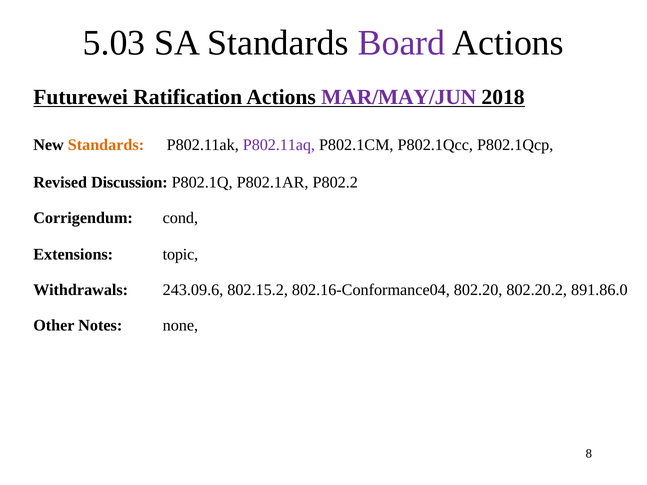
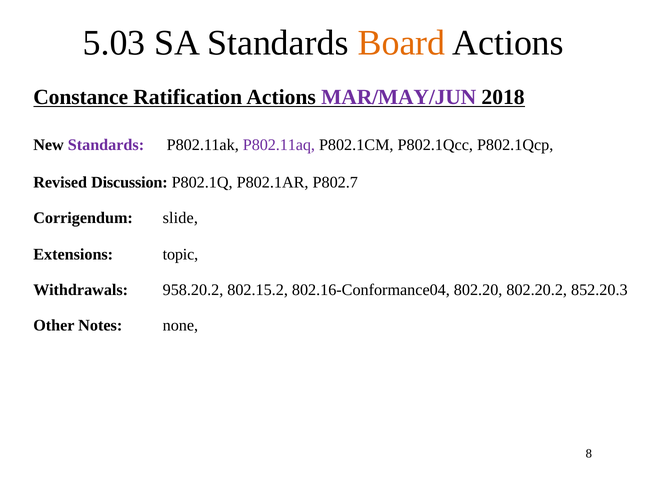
Board colour: purple -> orange (402, 43)
Futurewei: Futurewei -> Constance (81, 97)
Standards colour: orange -> purple (106, 145)
P802.2: P802.2 -> P802.7 (335, 182)
cond: cond -> slide (180, 218)
243.09.6: 243.09.6 -> 958.20.2 (193, 290)
891.86.0: 891.86.0 -> 852.20.3 (599, 290)
